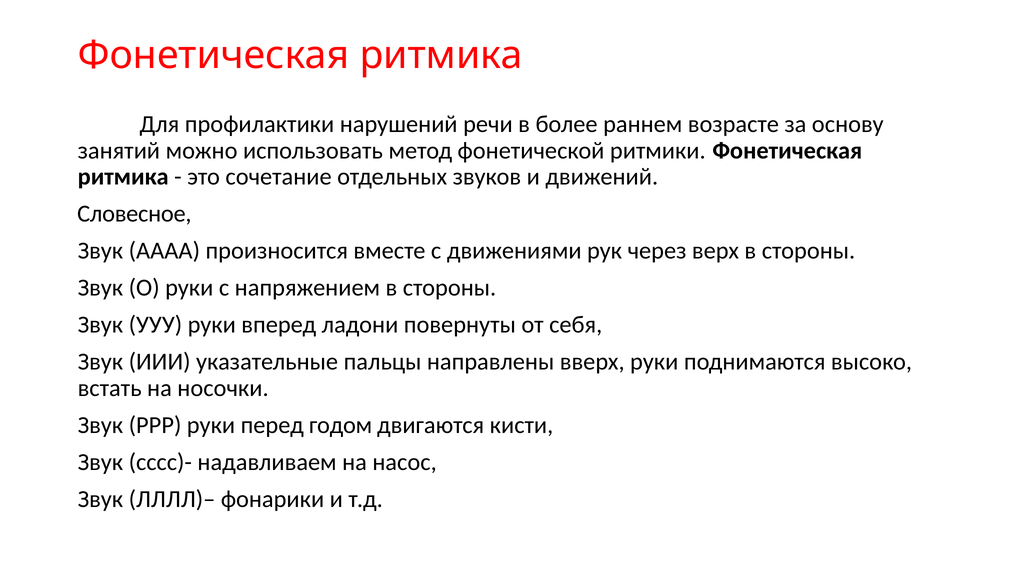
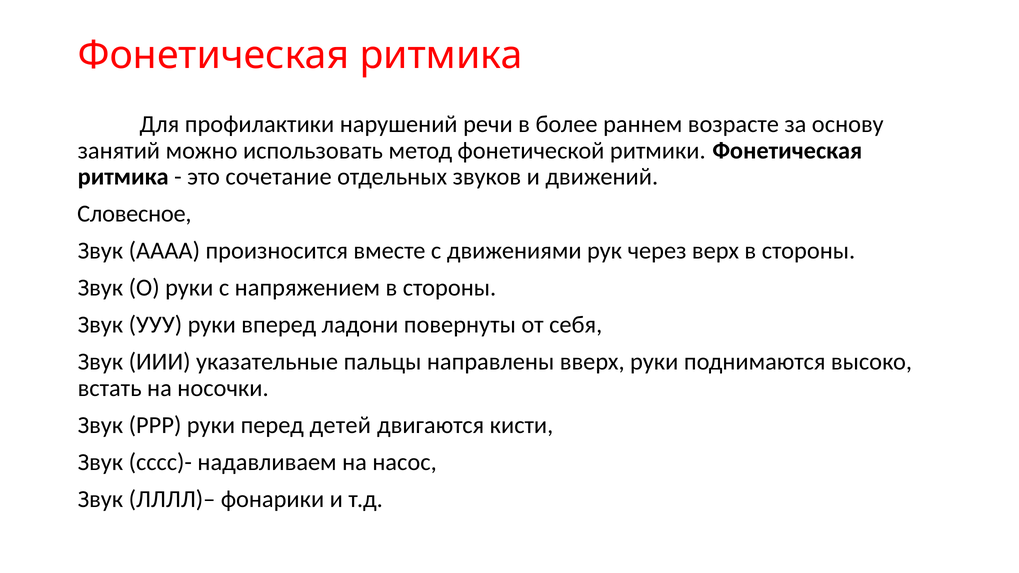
годом: годом -> детей (340, 425)
